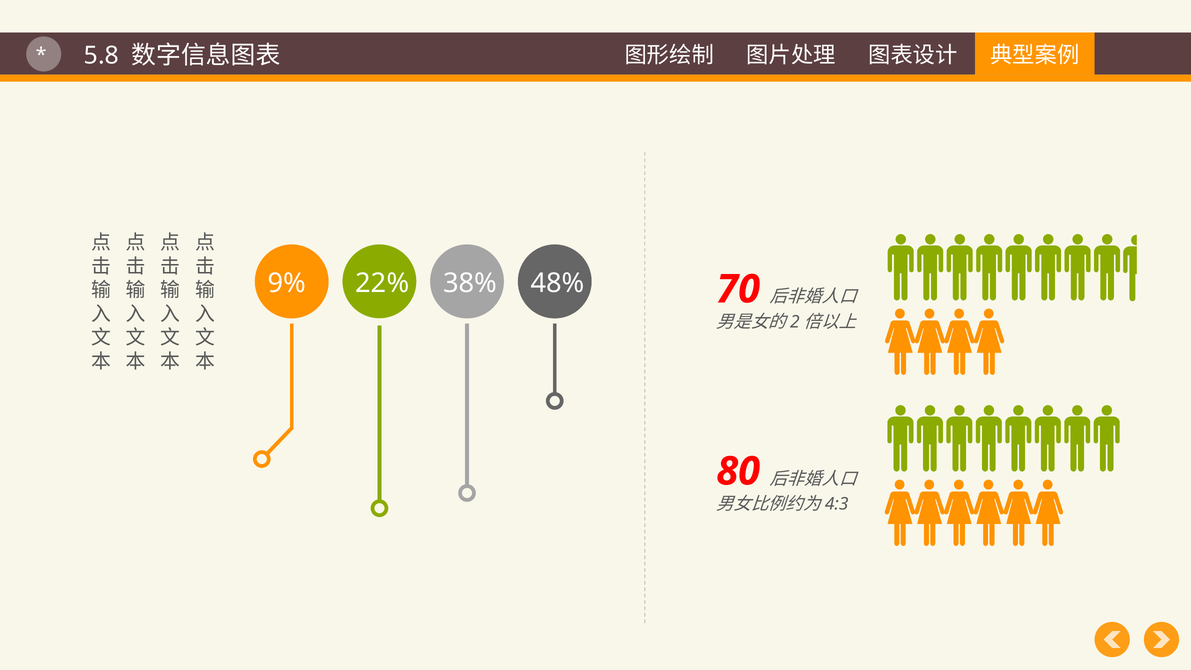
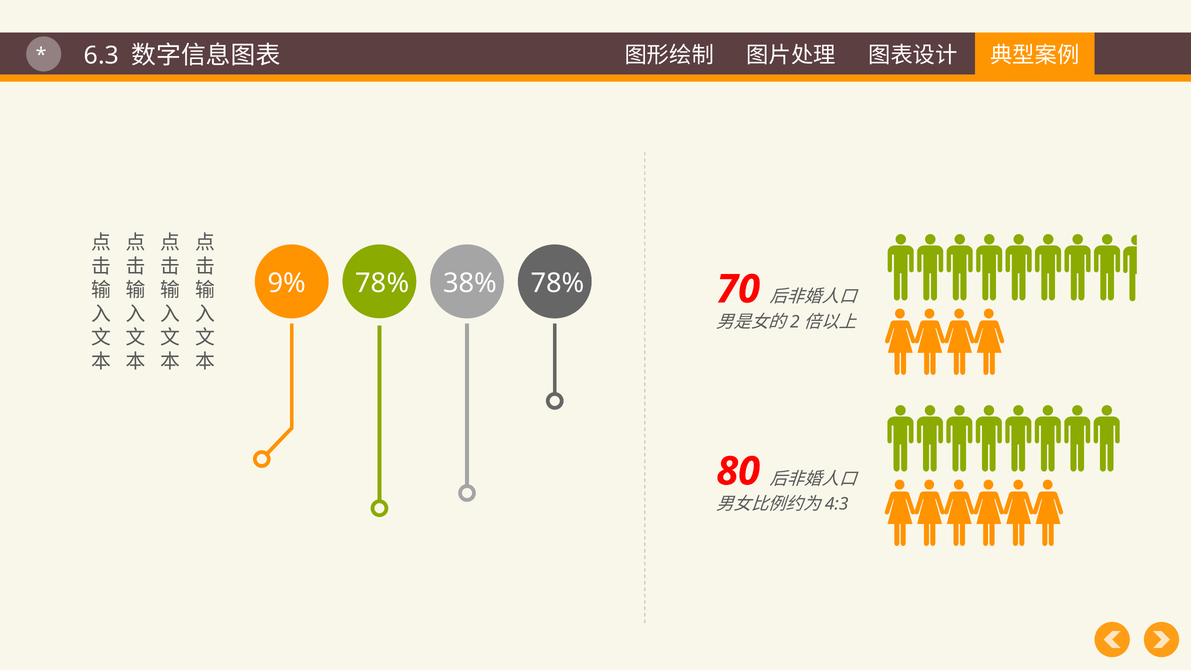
5.8: 5.8 -> 6.3 (101, 56)
22%: 22% -> 78% (382, 283)
38% 48%: 48% -> 78% (558, 283)
